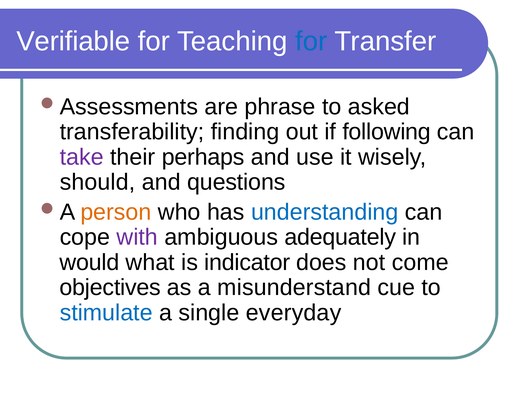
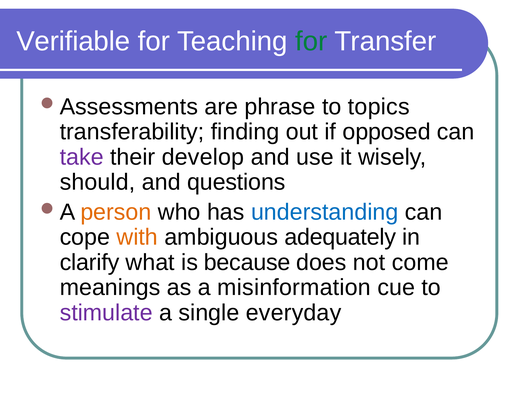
for colour: blue -> green (311, 41)
asked: asked -> topics (379, 107)
following: following -> opposed (387, 132)
perhaps: perhaps -> develop (203, 157)
with colour: purple -> orange (137, 237)
would: would -> clarify (90, 262)
indicator: indicator -> because (247, 262)
objectives: objectives -> meanings (110, 287)
misunderstand: misunderstand -> misinformation (294, 287)
stimulate colour: blue -> purple (106, 312)
